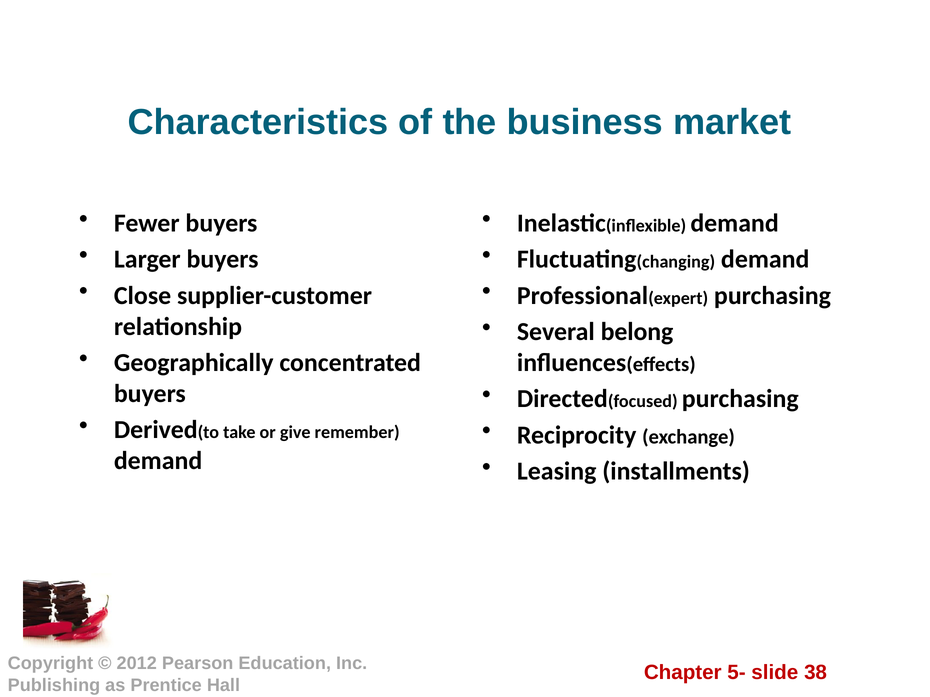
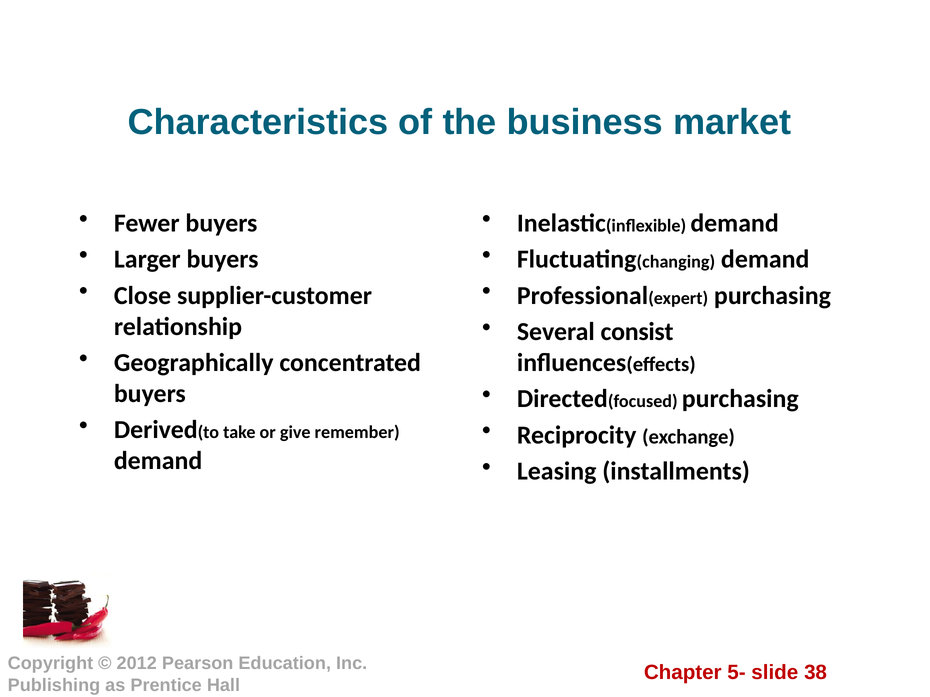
belong: belong -> consist (637, 332)
